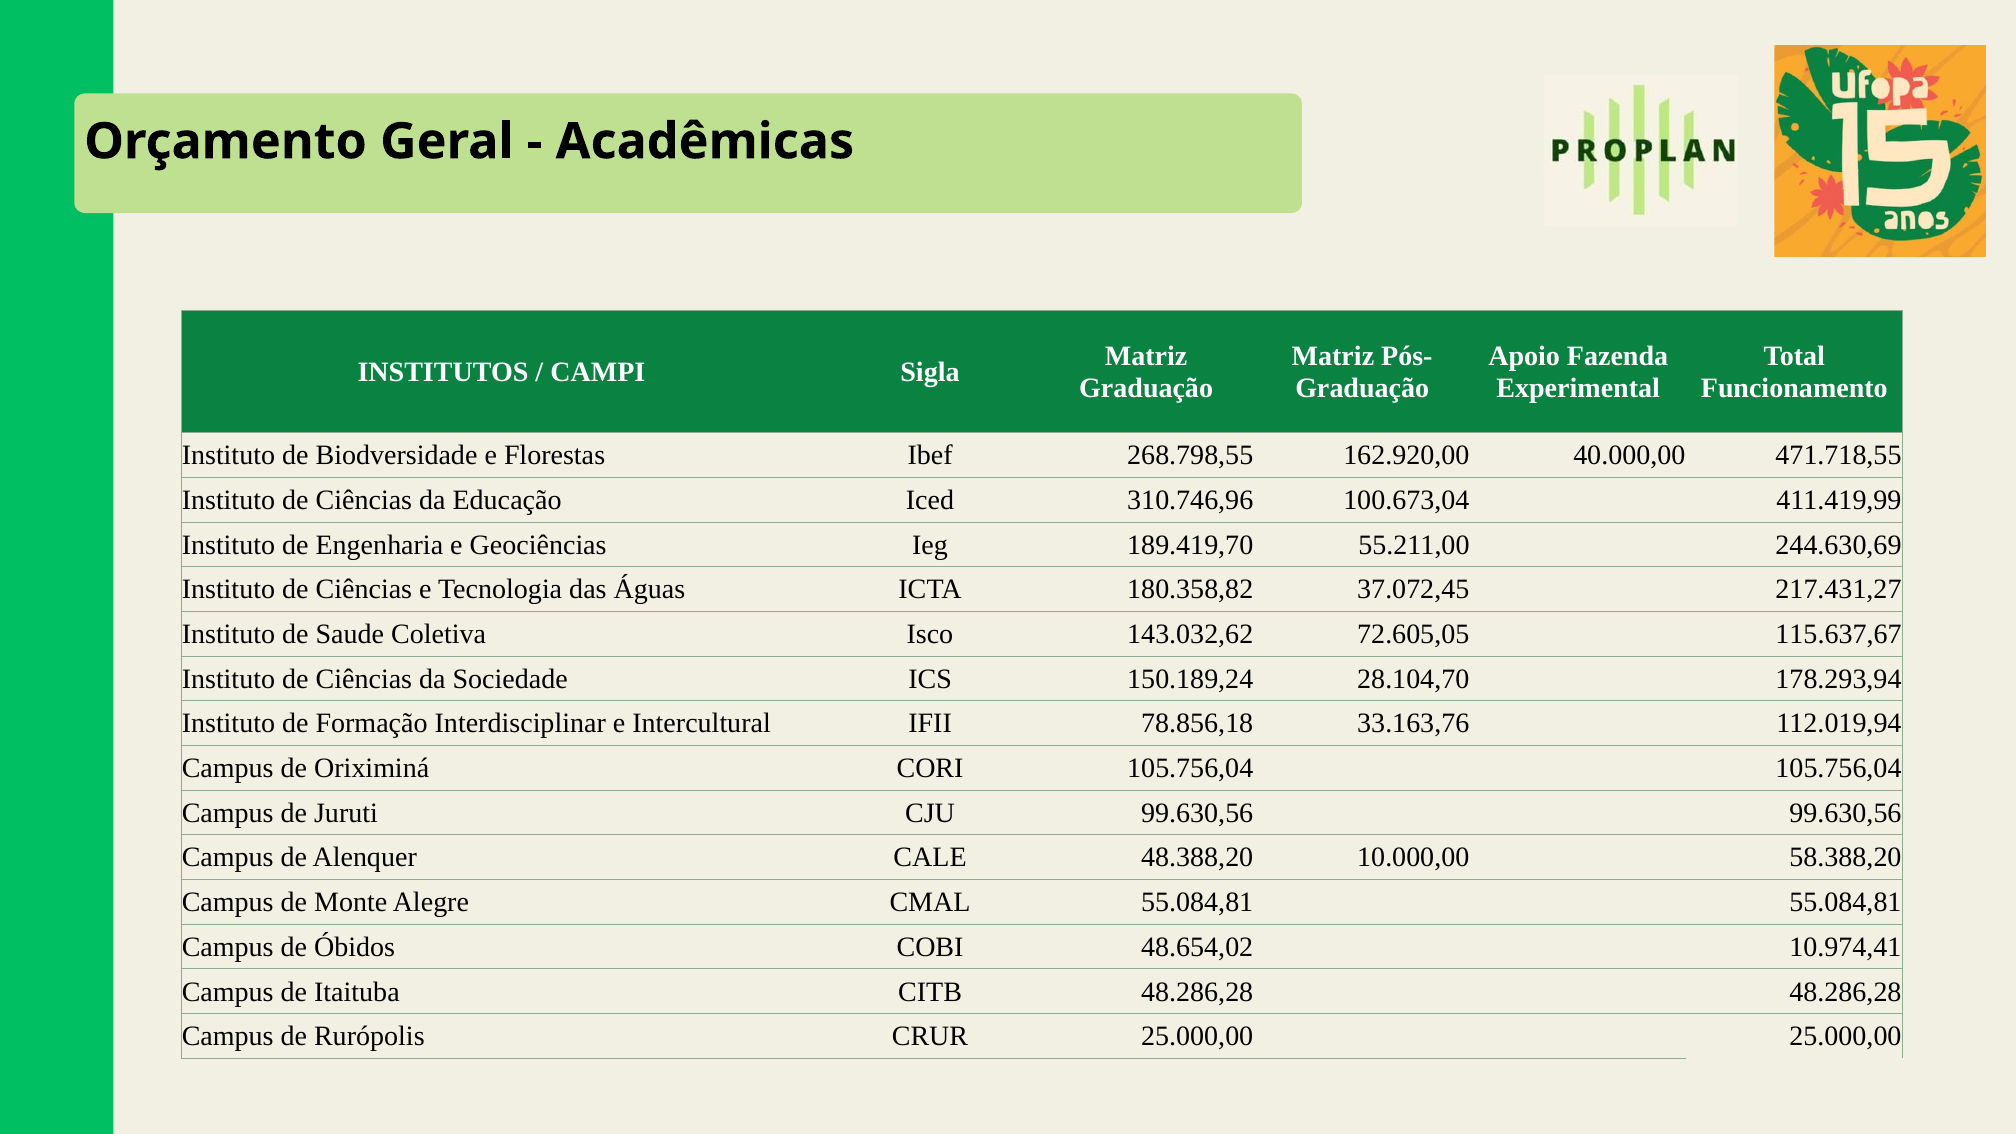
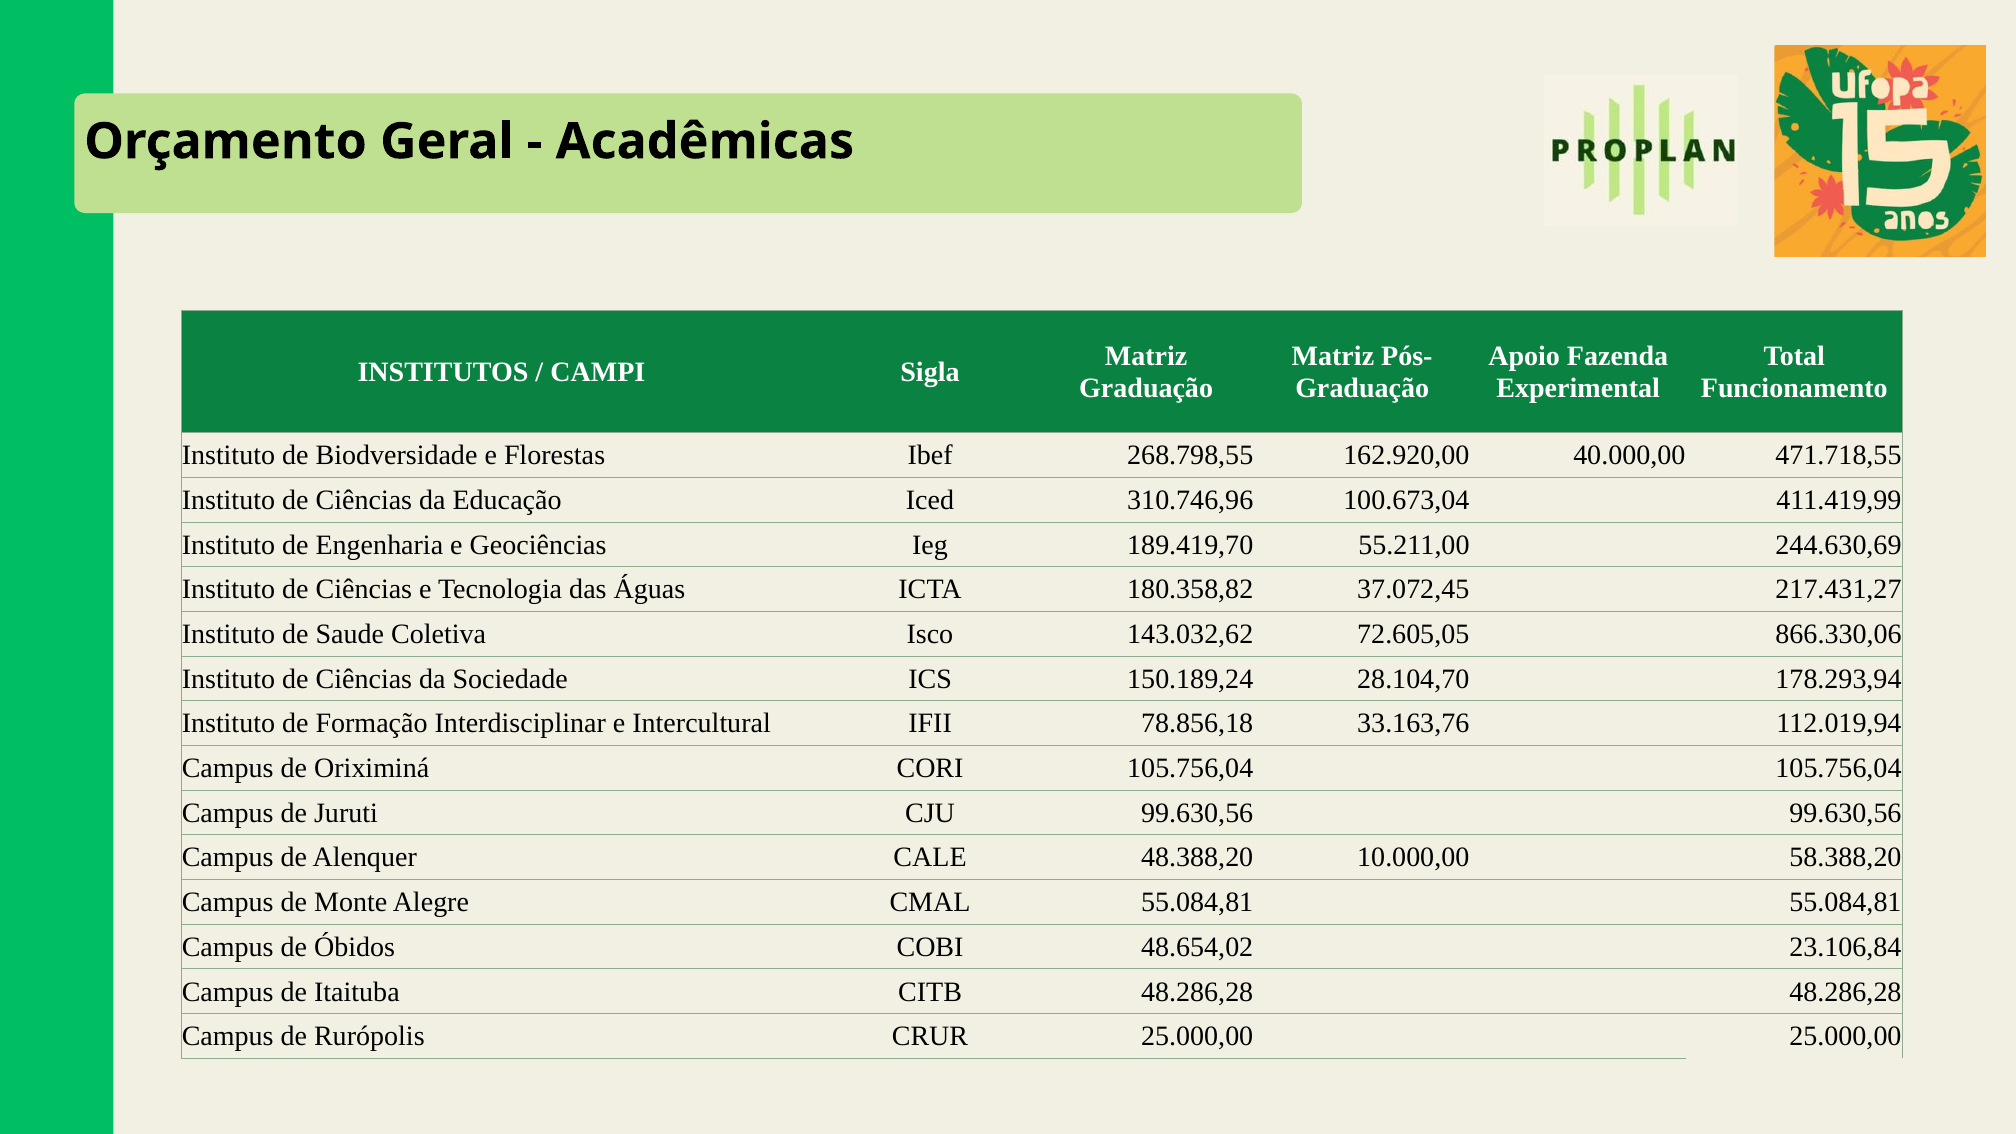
115.637,67: 115.637,67 -> 866.330,06 (1839, 634)
10.974,41: 10.974,41 -> 23.106,84 (1845, 947)
